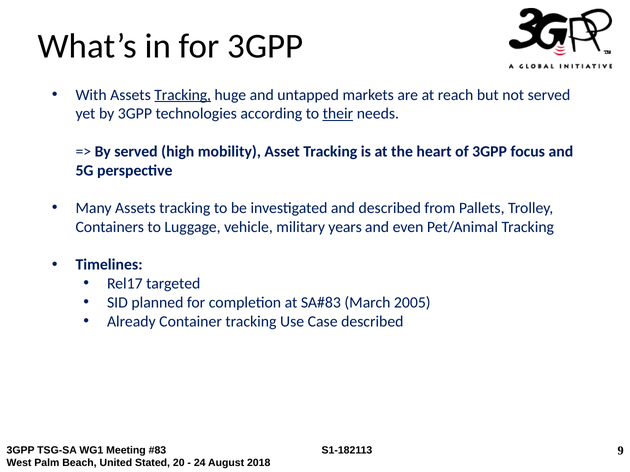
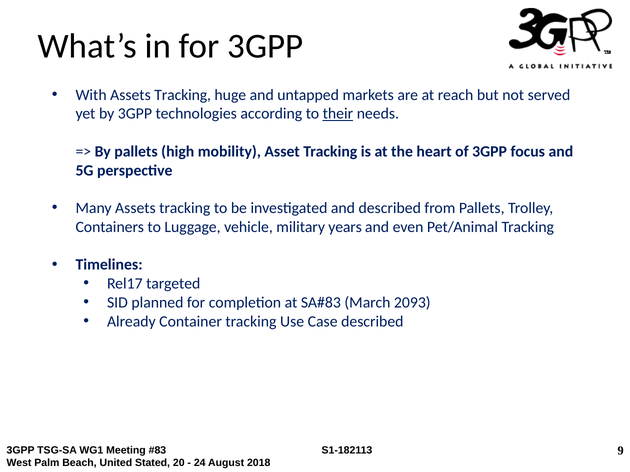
Tracking underline: present -> none (183, 95)
By served: served -> pallets (136, 152)
2005: 2005 -> 2093 (412, 303)
